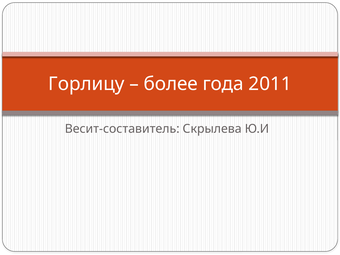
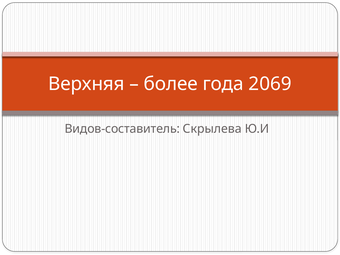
Горлицу: Горлицу -> Верхняя (86, 84)
2011: 2011 -> 2069 (270, 84)
Весит-составитель: Весит-составитель -> Видов-составитель (122, 129)
